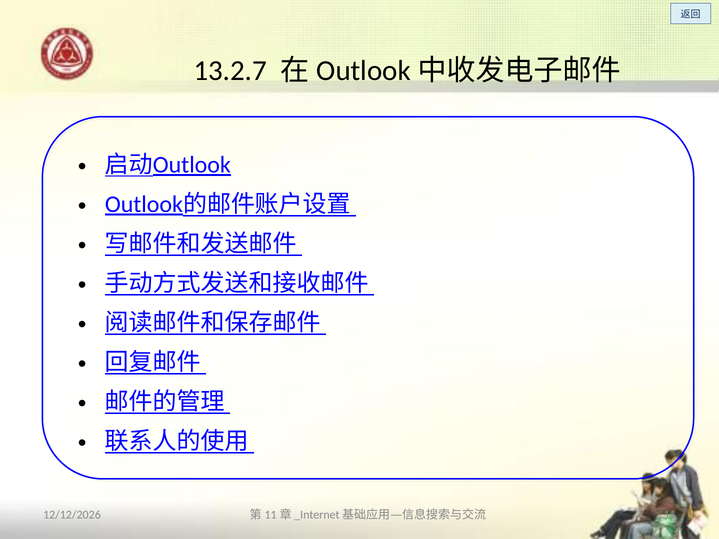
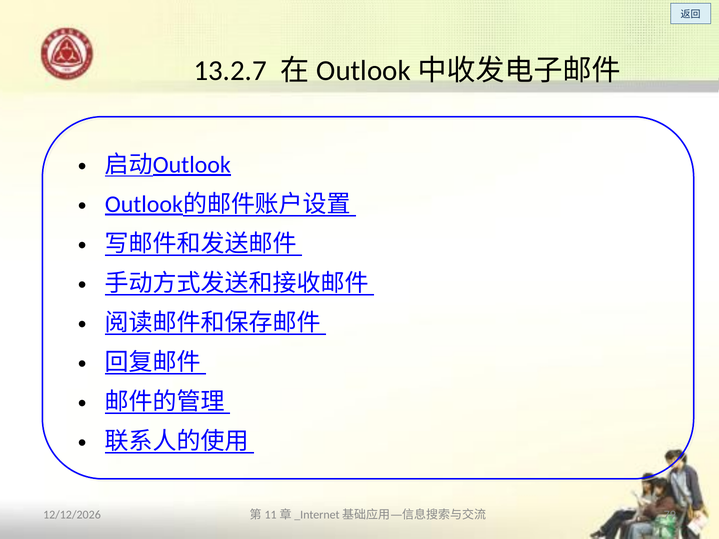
11: 11 -> 79 (670, 515)
